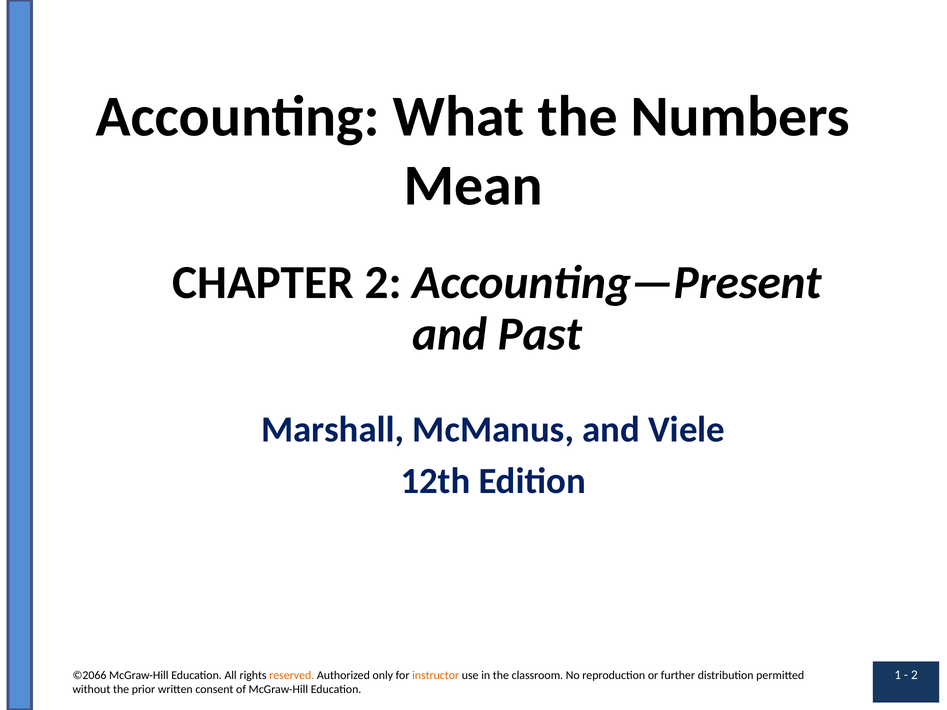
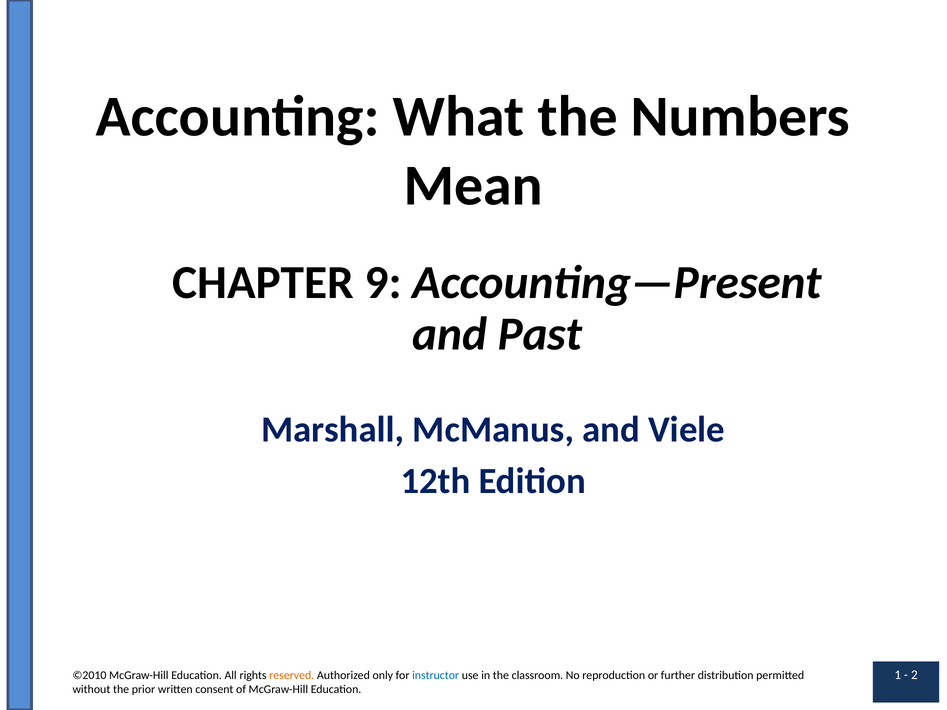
CHAPTER 2: 2 -> 9 (383, 283)
©2066: ©2066 -> ©2010 (89, 676)
instructor colour: orange -> blue (436, 676)
